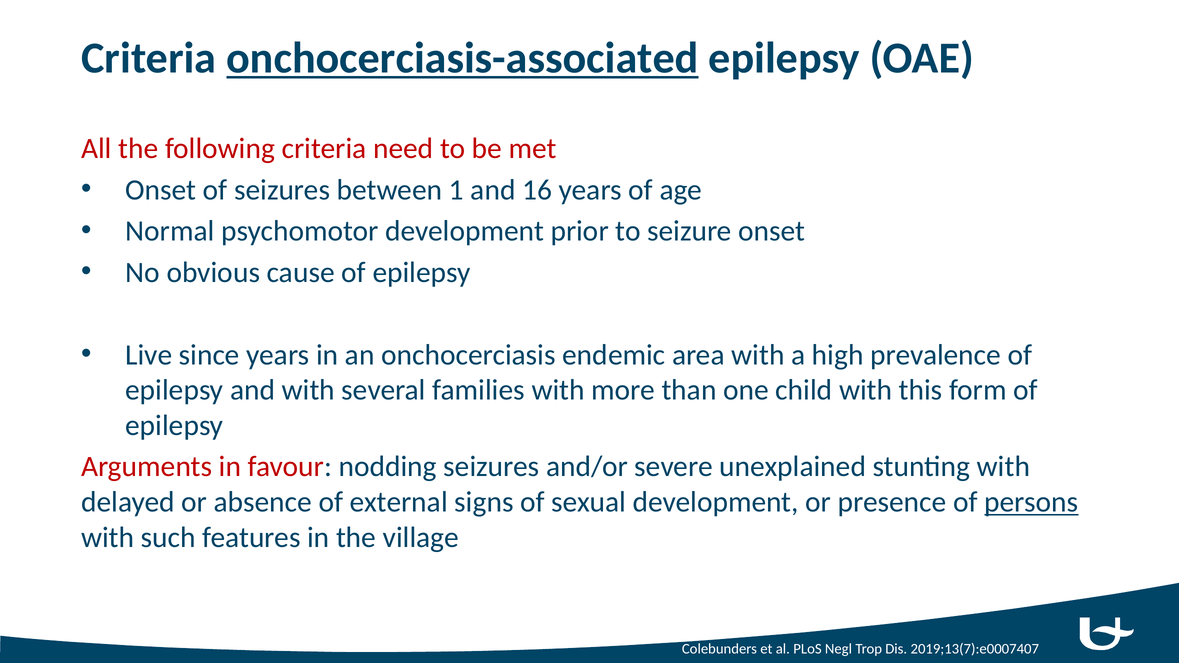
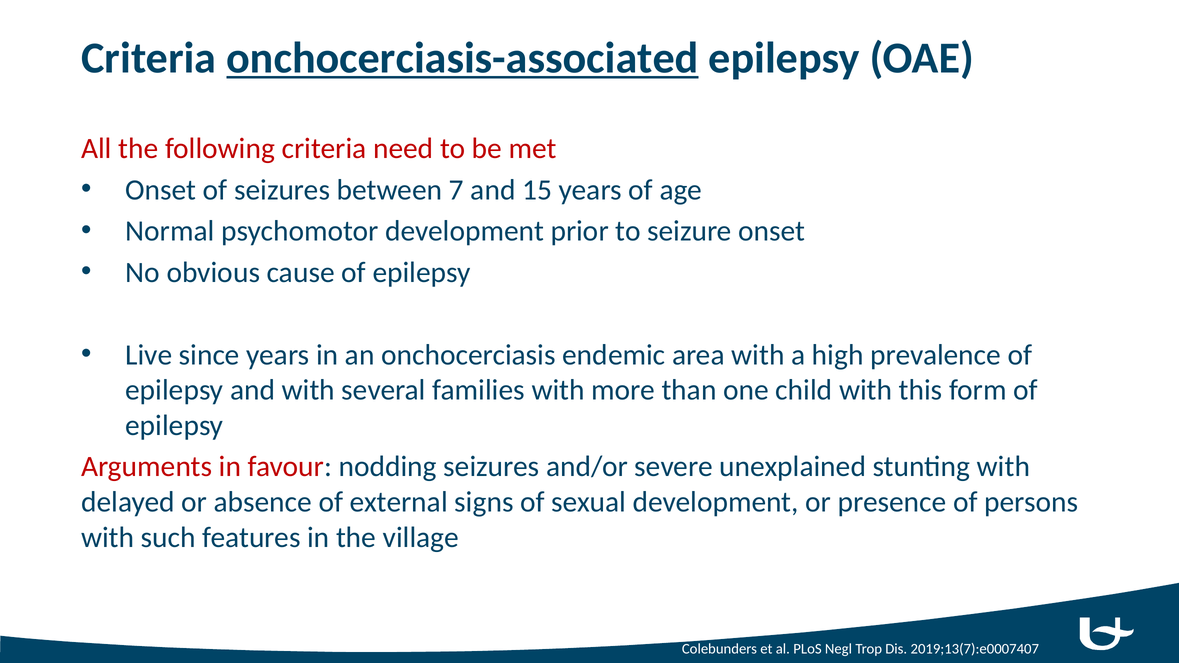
1: 1 -> 7 (456, 190)
16: 16 -> 15 (537, 190)
persons underline: present -> none (1031, 502)
